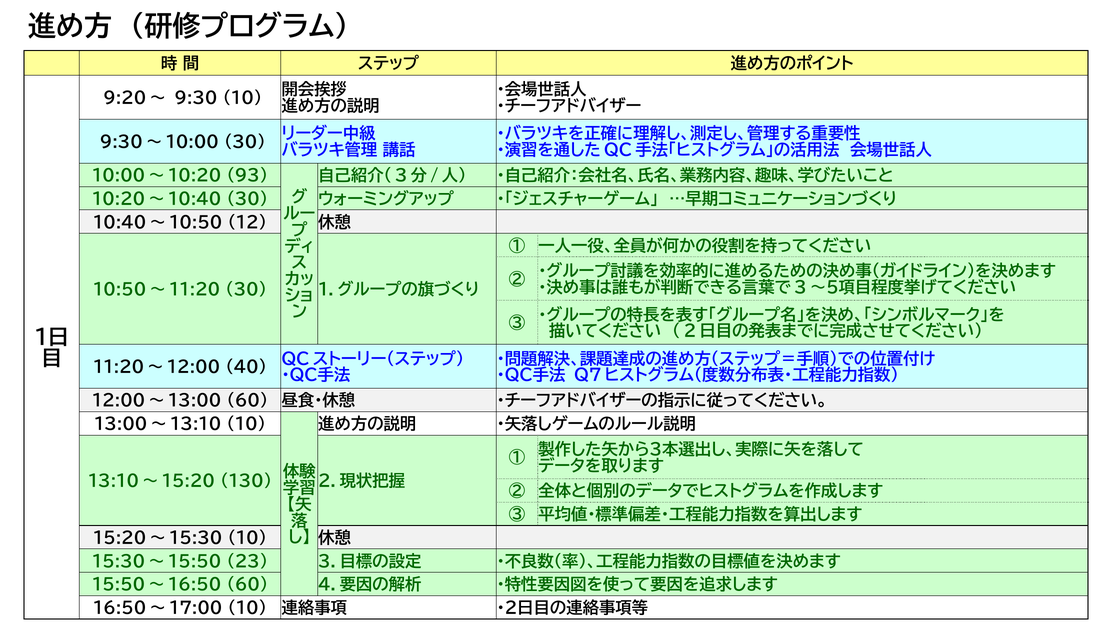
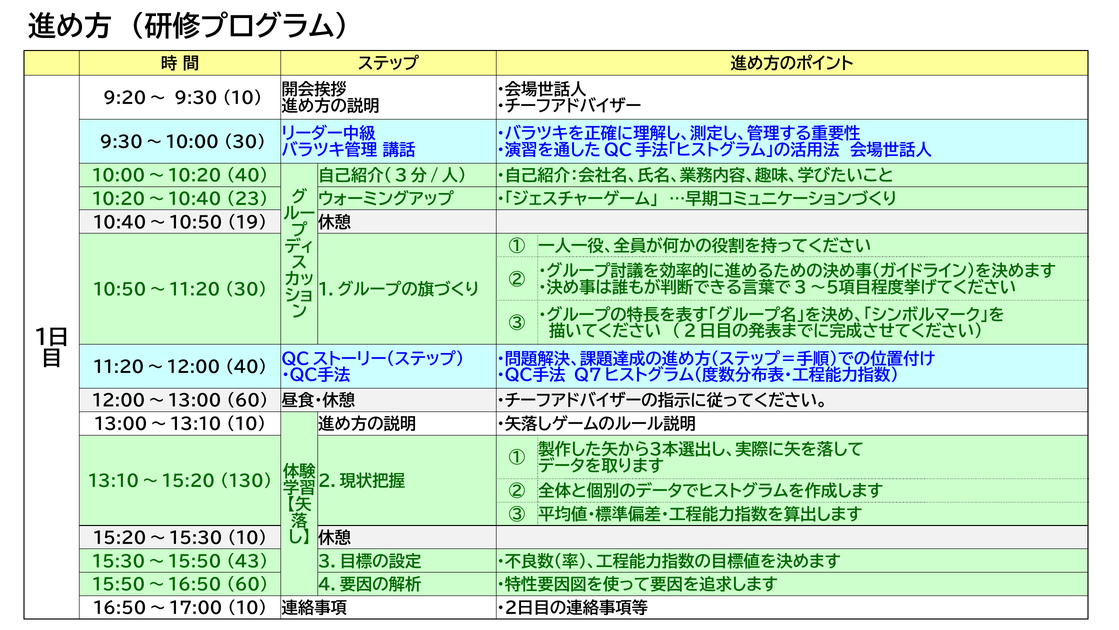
10:00～10:20 93: 93 -> 40 (247, 176)
10:20～10:40 30: 30 -> 23 (247, 199)
12: 12 -> 19 (247, 223)
23: 23 -> 43 (247, 561)
